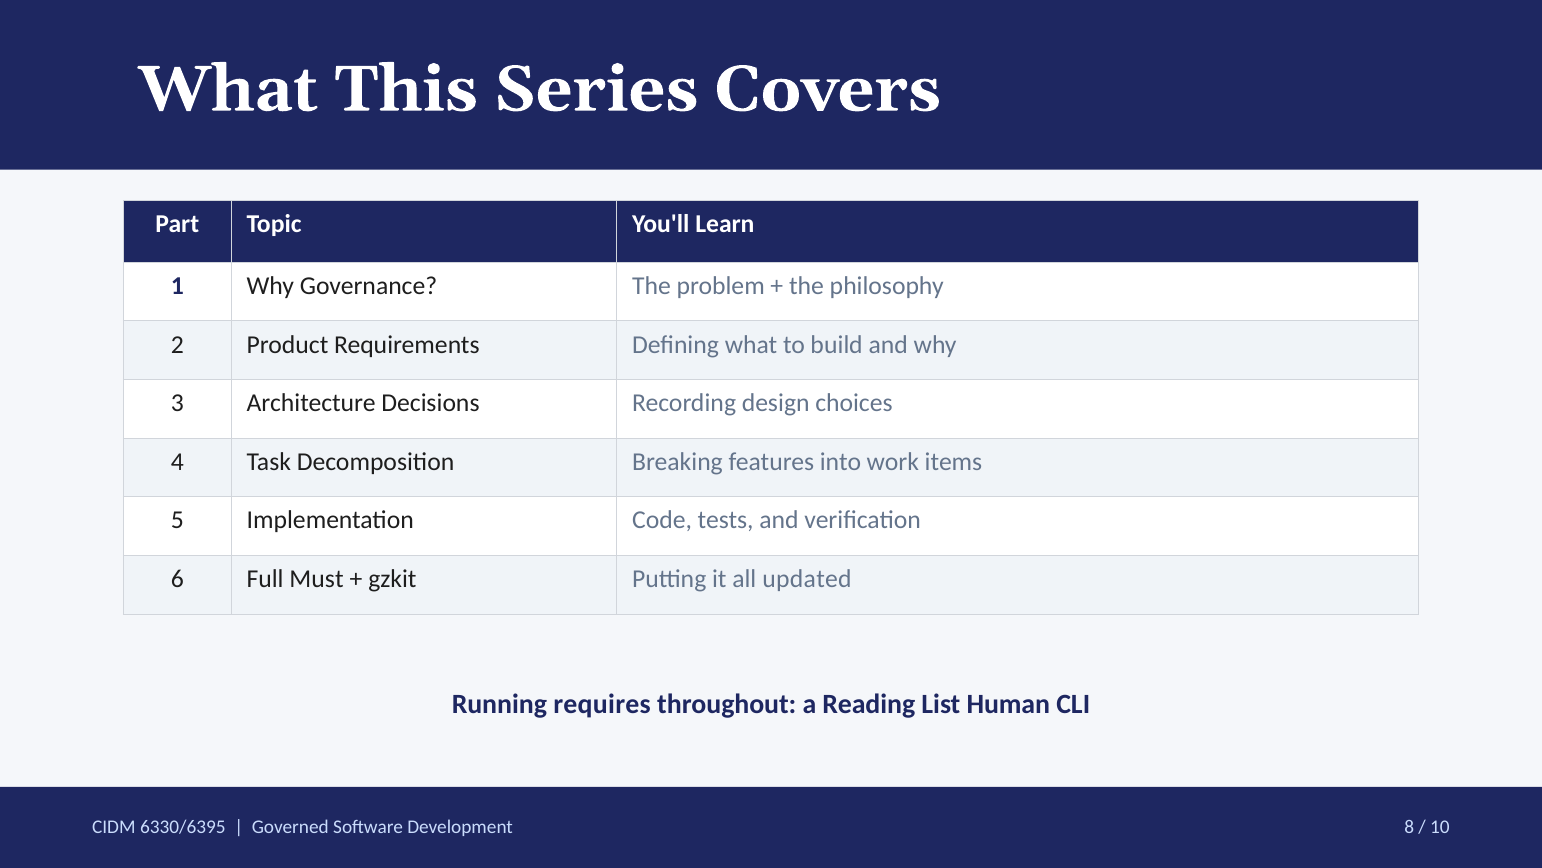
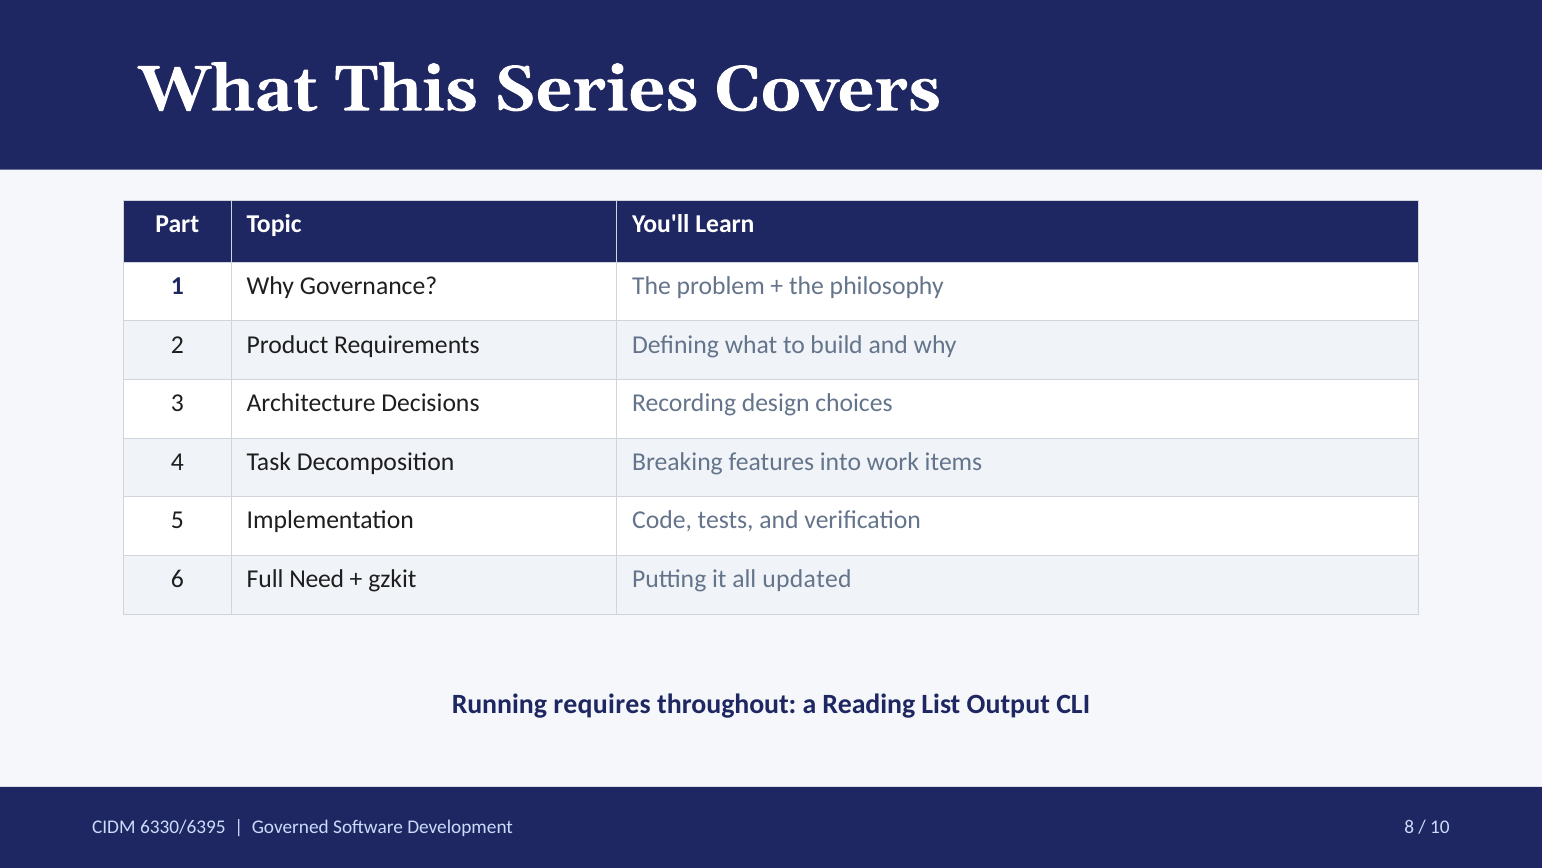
Must: Must -> Need (317, 579)
Human: Human -> Output (1008, 703)
